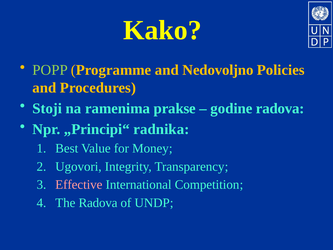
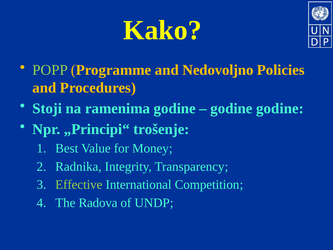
ramenima prakse: prakse -> godine (175, 108)
godine radova: radova -> godine (280, 108)
radnika: radnika -> trošenje (161, 129)
Ugovori: Ugovori -> Radnika (78, 166)
Effective colour: pink -> light green (79, 184)
